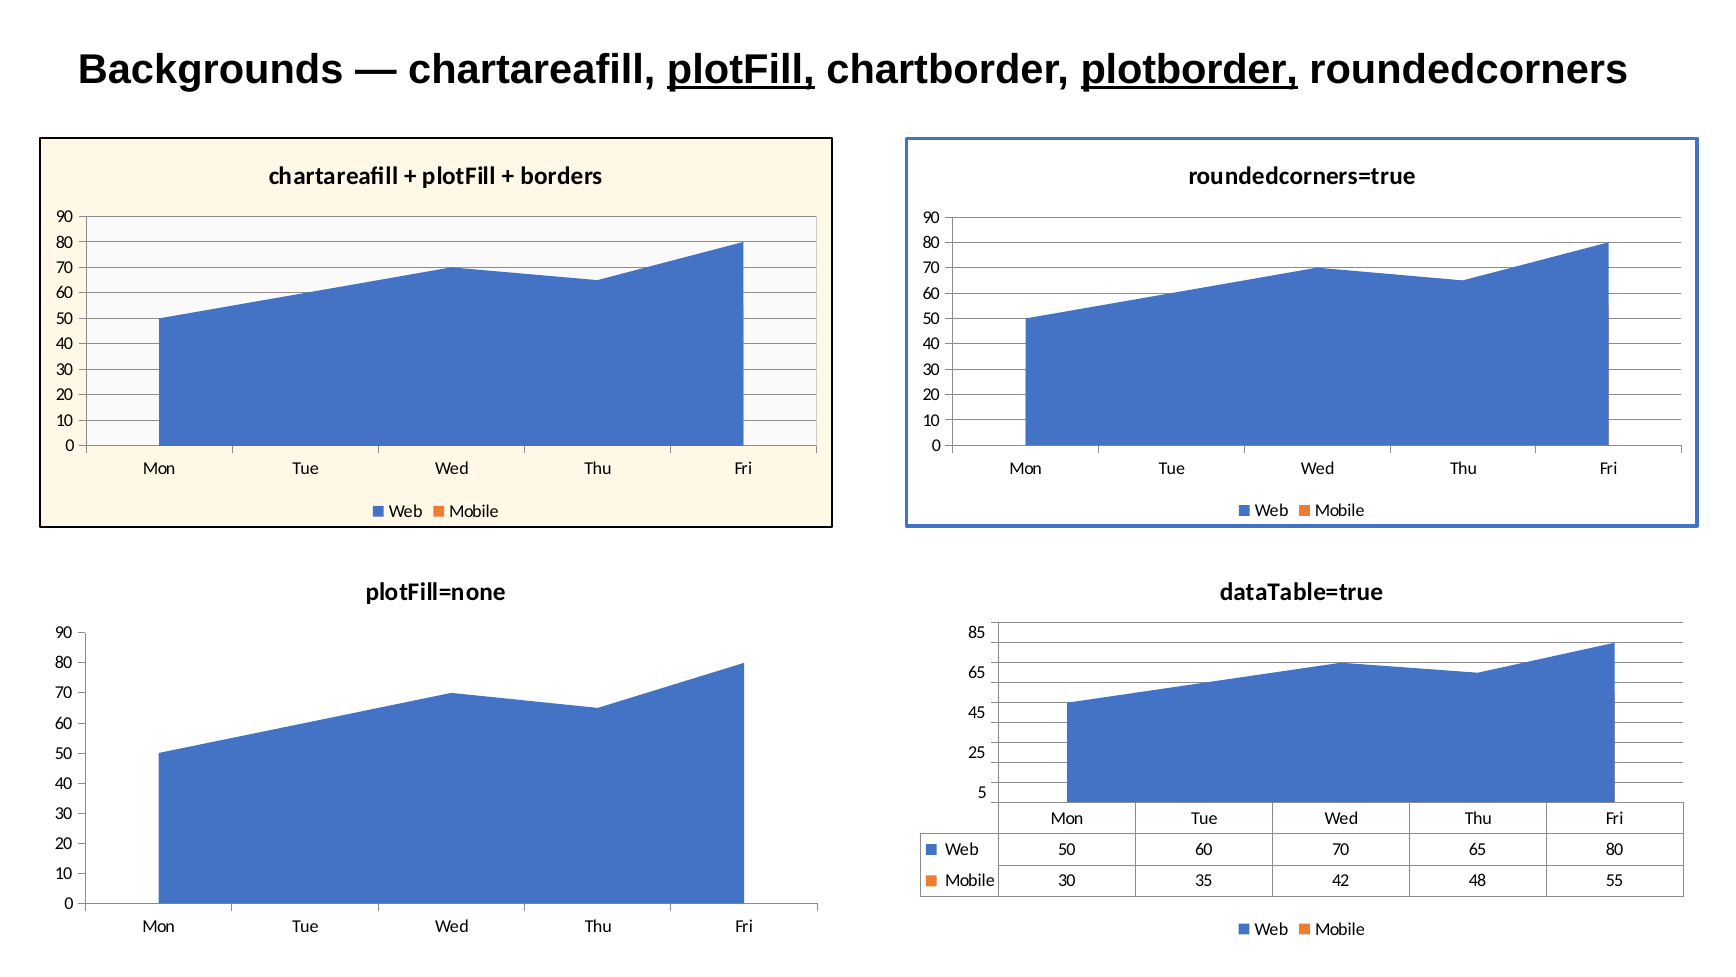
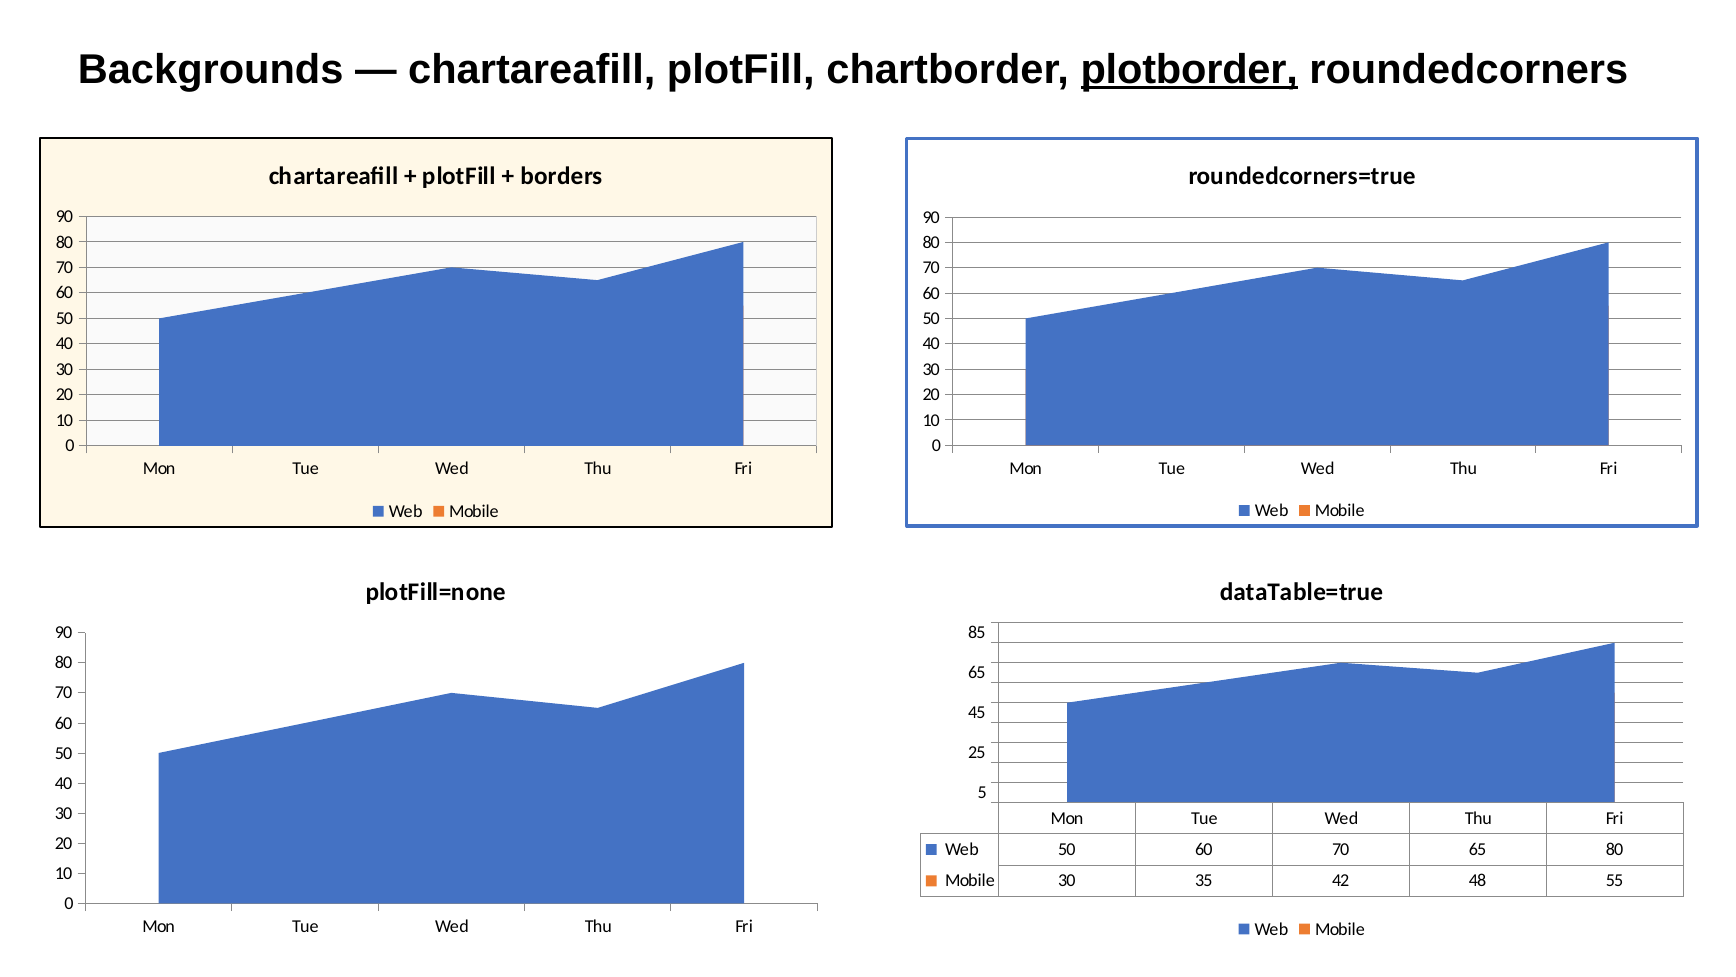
plotFill underline: present -> none (741, 69)
